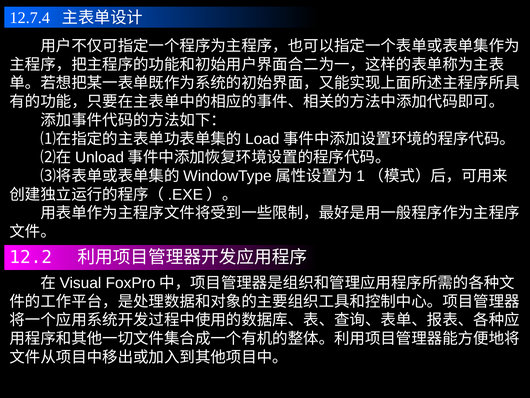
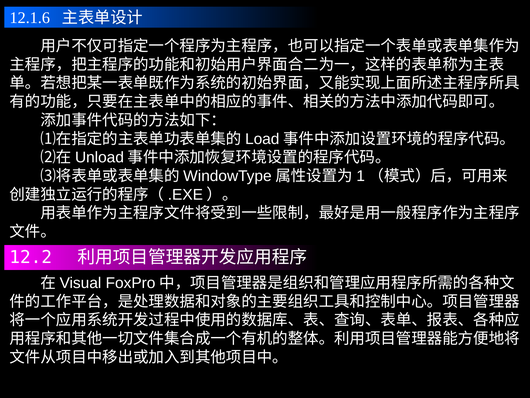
12.7.4: 12.7.4 -> 12.1.6 (30, 18)
